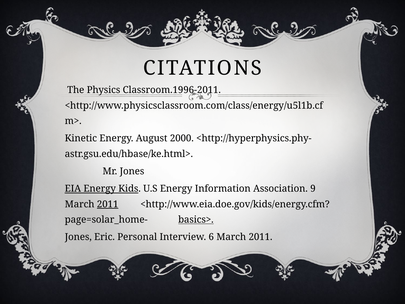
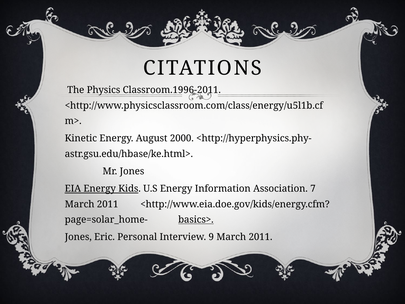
9: 9 -> 7 (313, 189)
2011 underline: present -> none (108, 204)
6: 6 -> 9 (211, 237)
